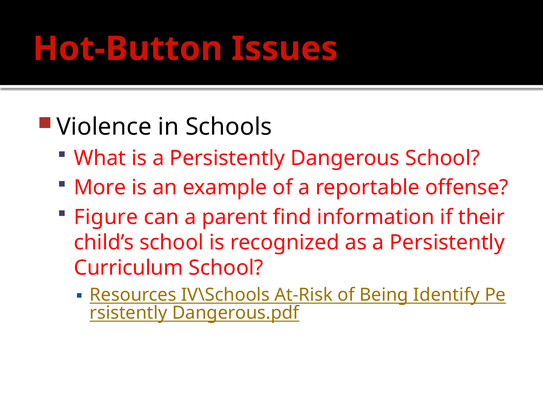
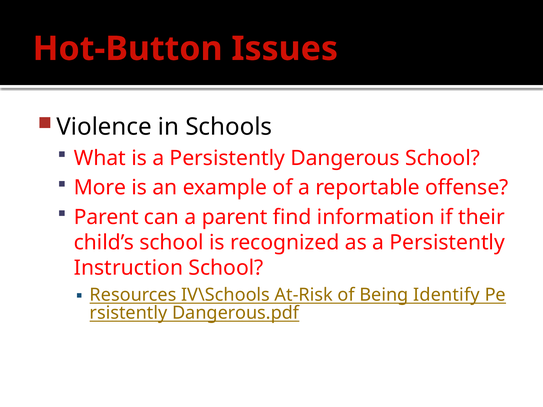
Figure: Figure -> Parent (106, 217)
Curriculum: Curriculum -> Instruction (128, 268)
